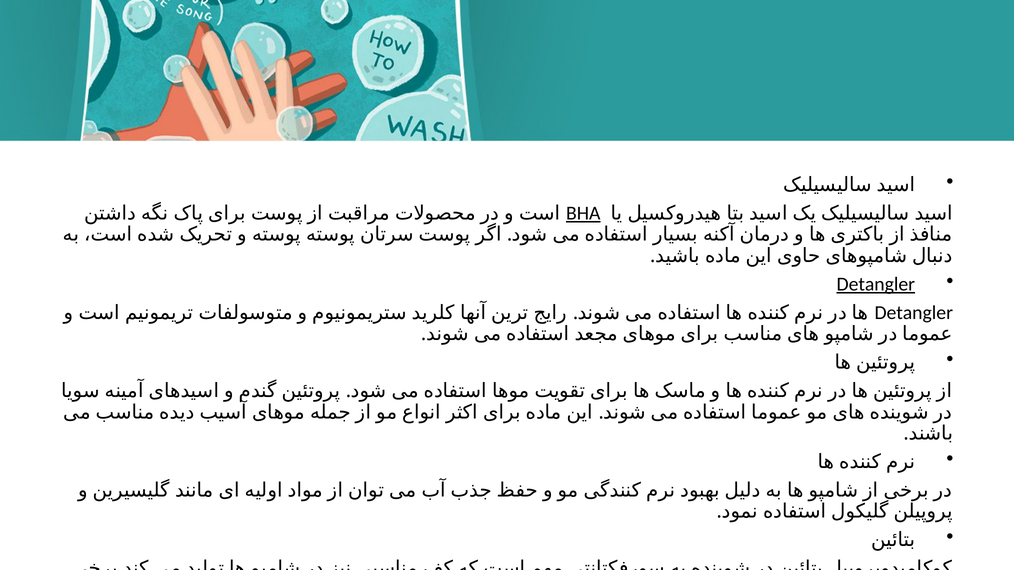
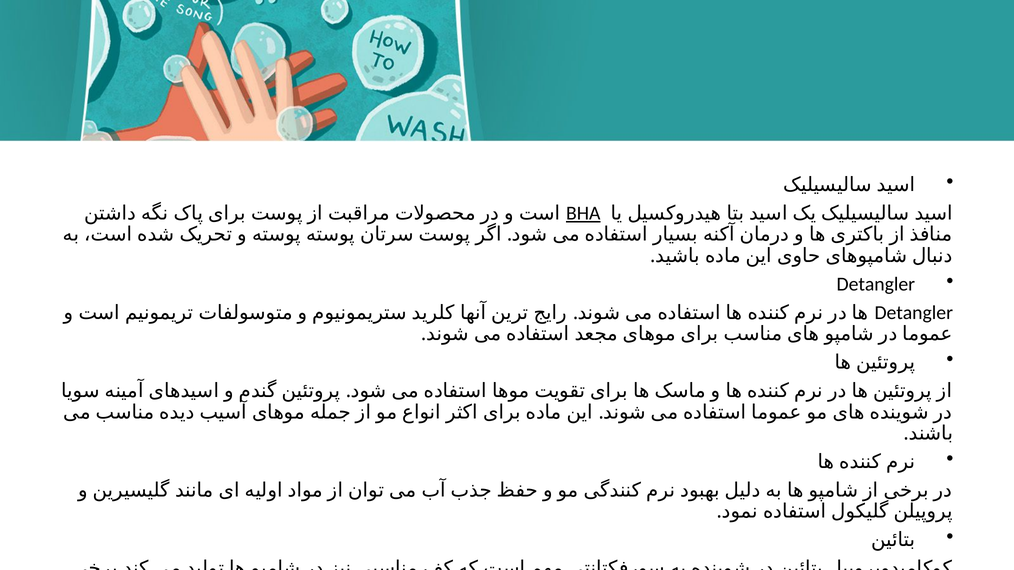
Detangler underline: present -> none (876, 284)
